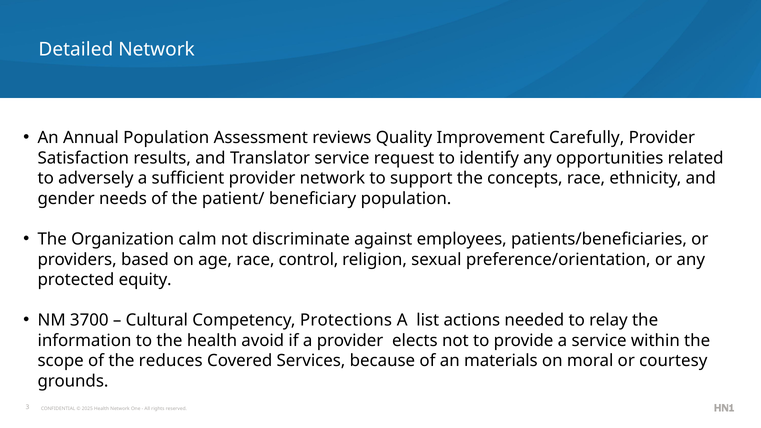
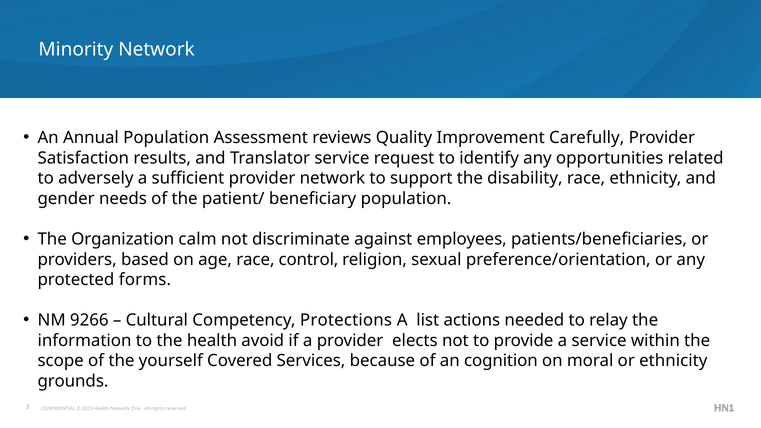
Detailed: Detailed -> Minority (76, 49)
concepts: concepts -> disability (525, 178)
equity: equity -> forms (145, 280)
3700: 3700 -> 9266 (89, 320)
reduces: reduces -> yourself (171, 361)
materials: materials -> cognition (501, 361)
or courtesy: courtesy -> ethnicity (673, 361)
